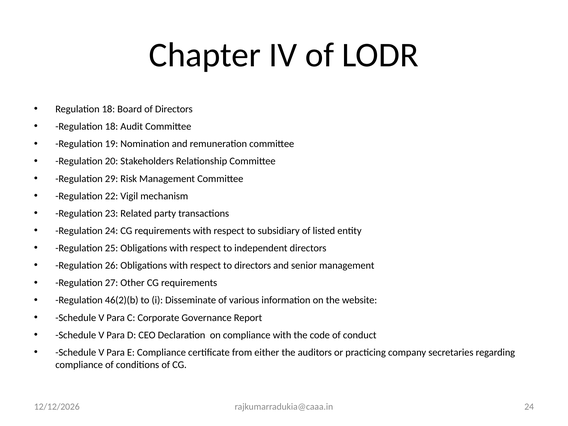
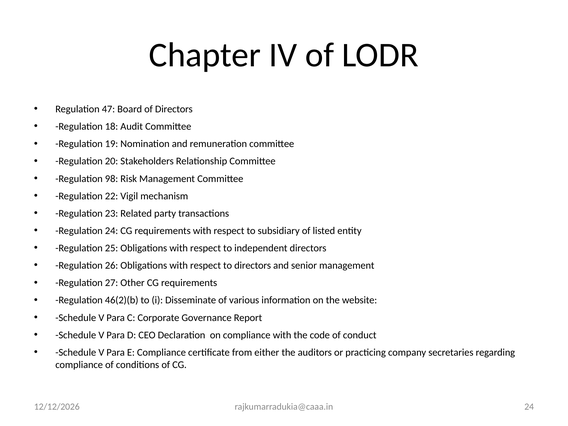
18: 18 -> 47 (108, 109)
29: 29 -> 98 (112, 179)
